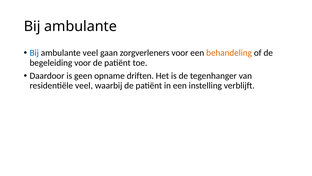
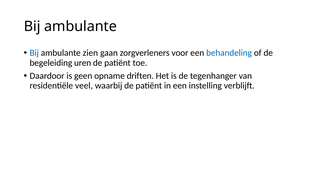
ambulante veel: veel -> zien (90, 53)
behandeling colour: orange -> blue (229, 53)
begeleiding voor: voor -> uren (83, 63)
